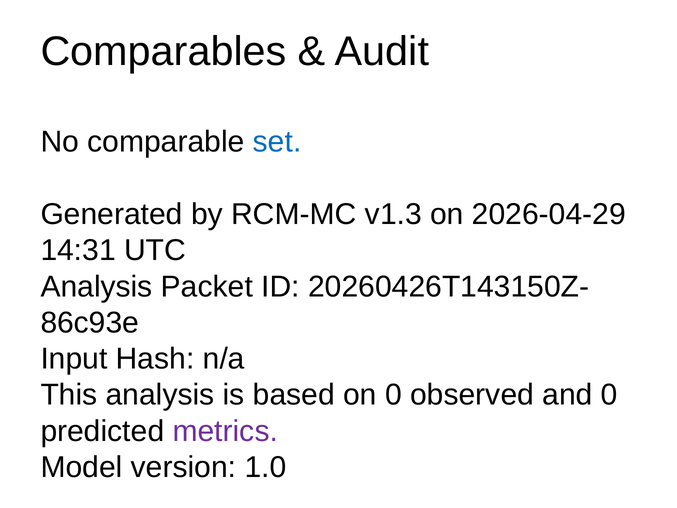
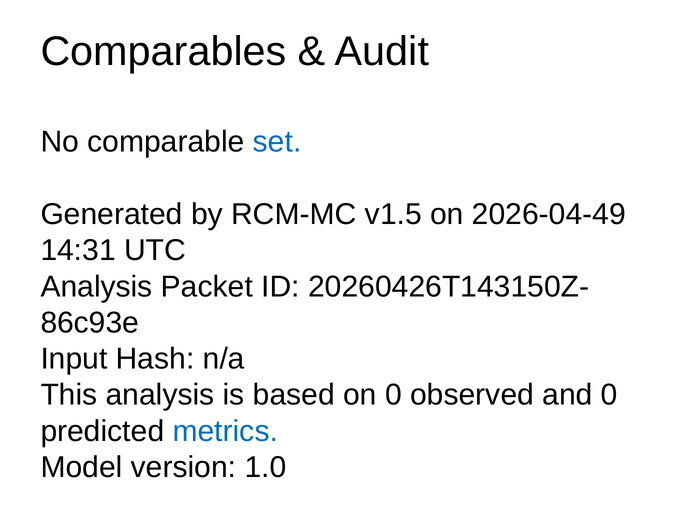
v1.3: v1.3 -> v1.5 (393, 214)
2026-04-29: 2026-04-29 -> 2026-04-49 (549, 214)
metrics colour: purple -> blue (225, 431)
